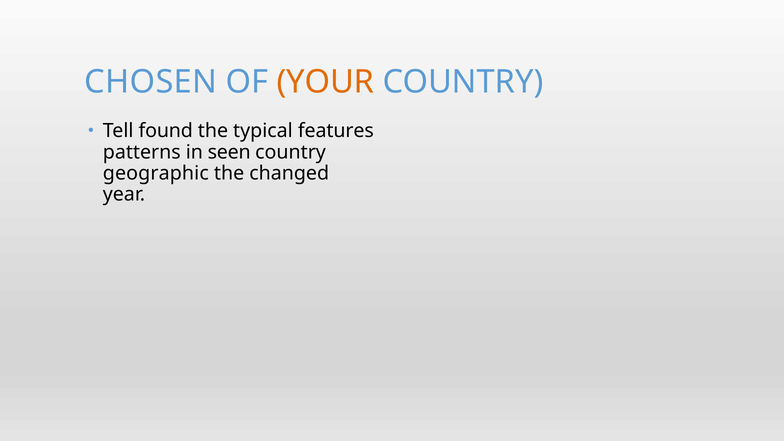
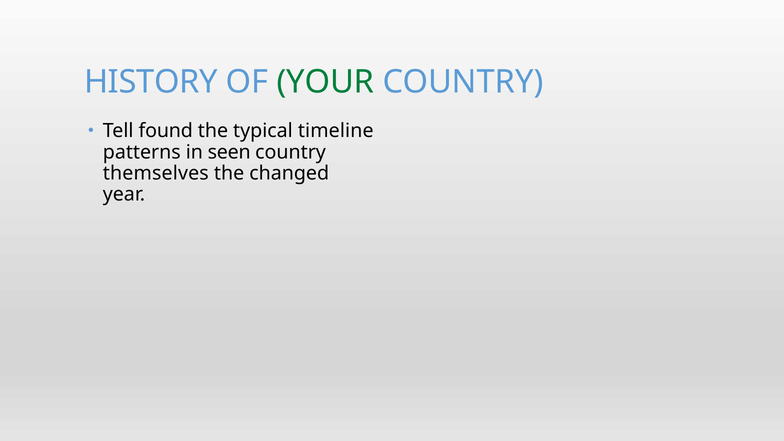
CHOSEN: CHOSEN -> HISTORY (151, 82)
YOUR colour: orange -> green (326, 82)
features: features -> timeline (336, 131)
geographic: geographic -> themselves (156, 173)
